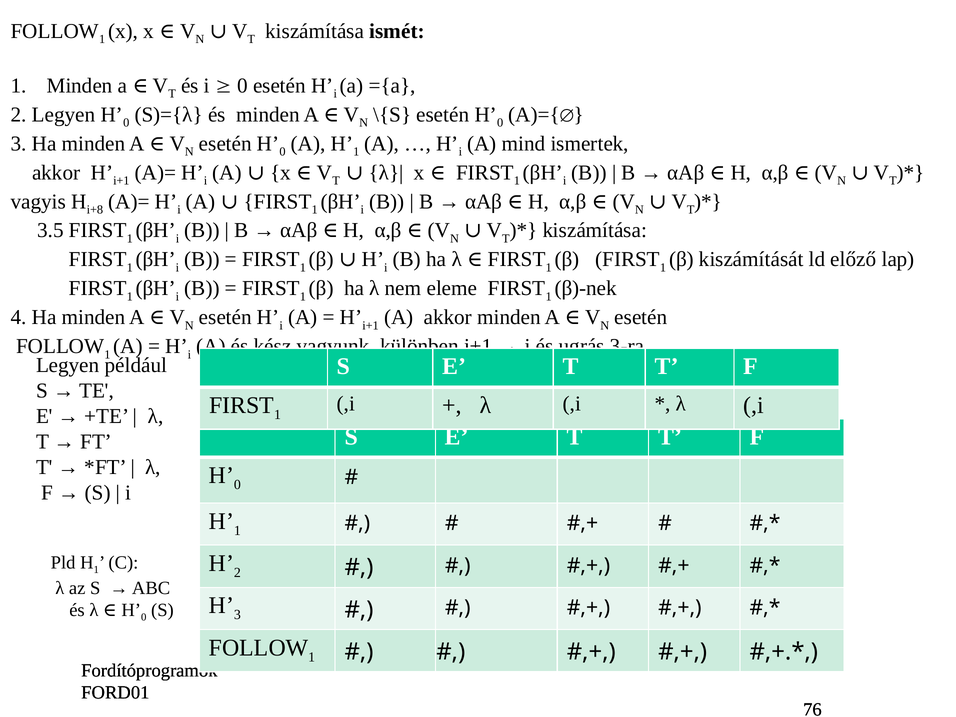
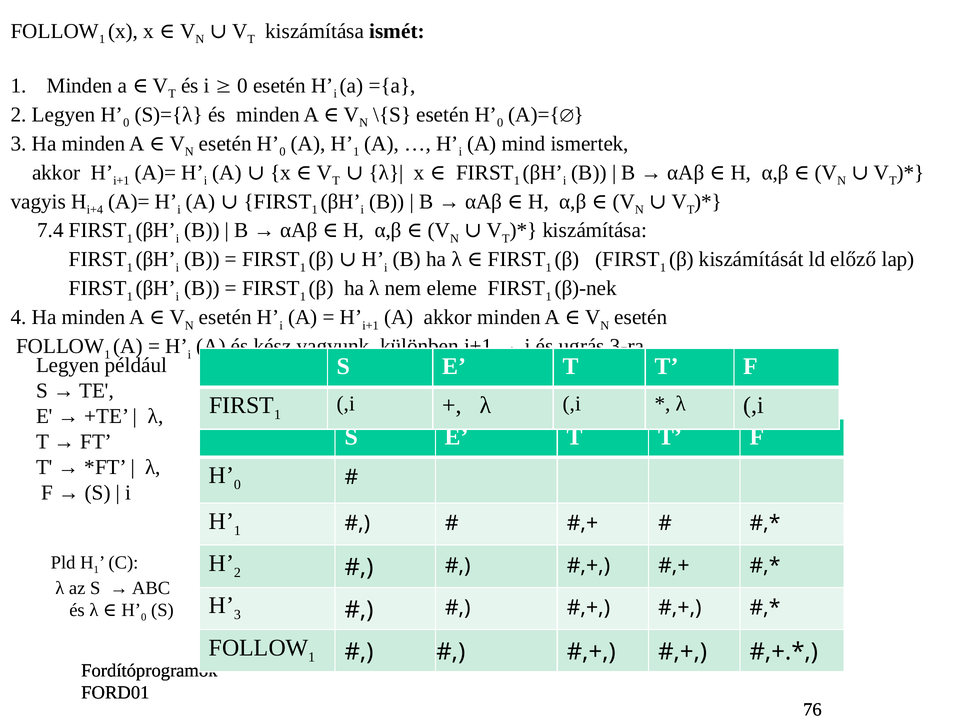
i+8: i+8 -> i+4 (95, 210)
3.5: 3.5 -> 7.4 (51, 230)
